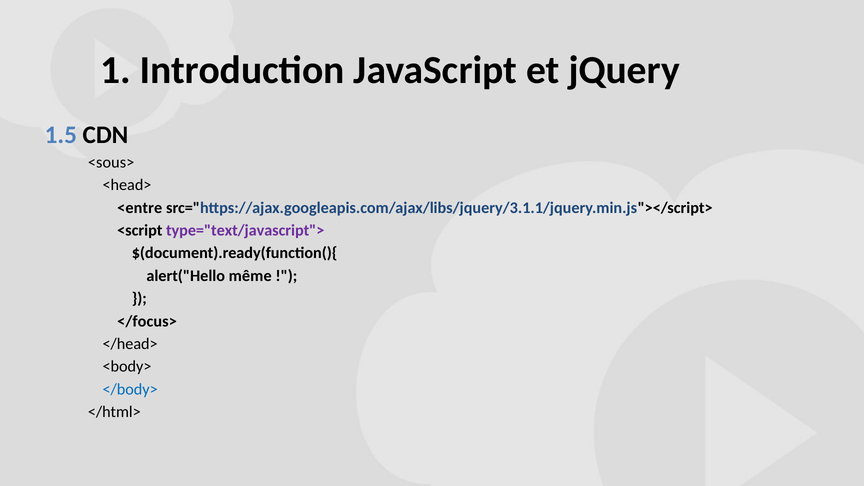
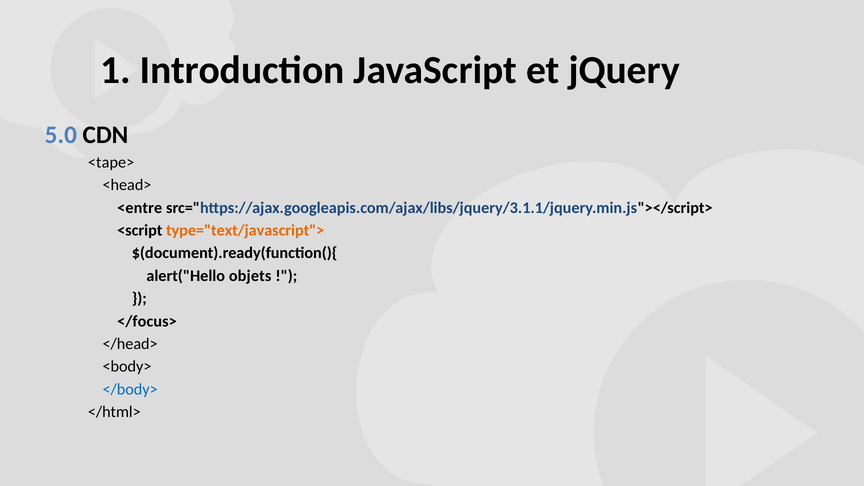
1.5: 1.5 -> 5.0 (61, 135)
<sous>: <sous> -> <tape> (111, 162)
type="text/javascript"> colour: purple -> orange (245, 230)
même: même -> objets (250, 276)
